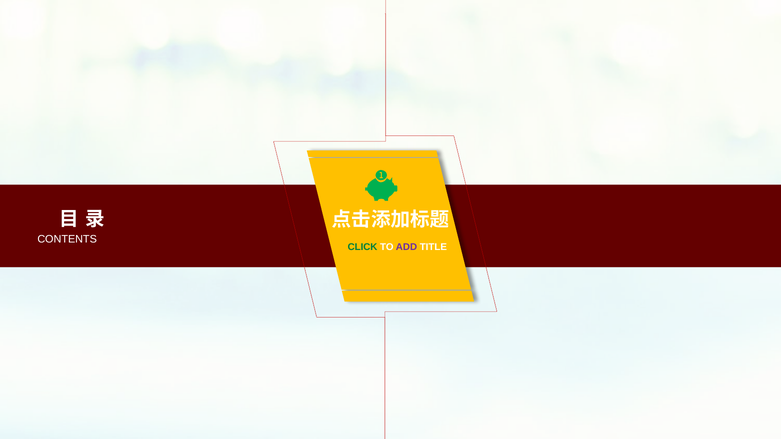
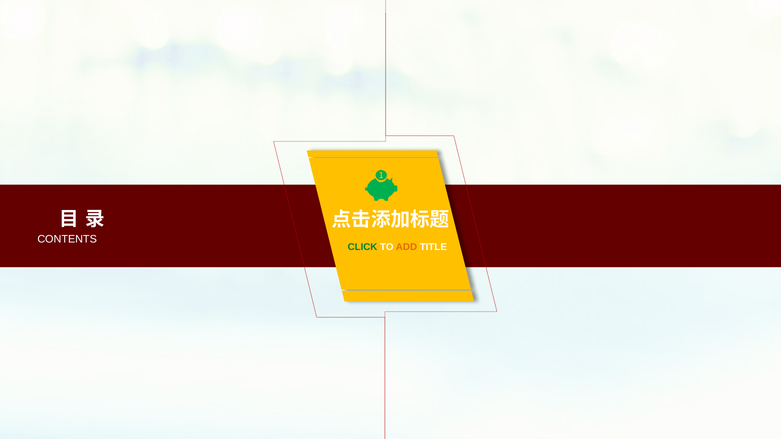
ADD colour: purple -> orange (406, 247)
